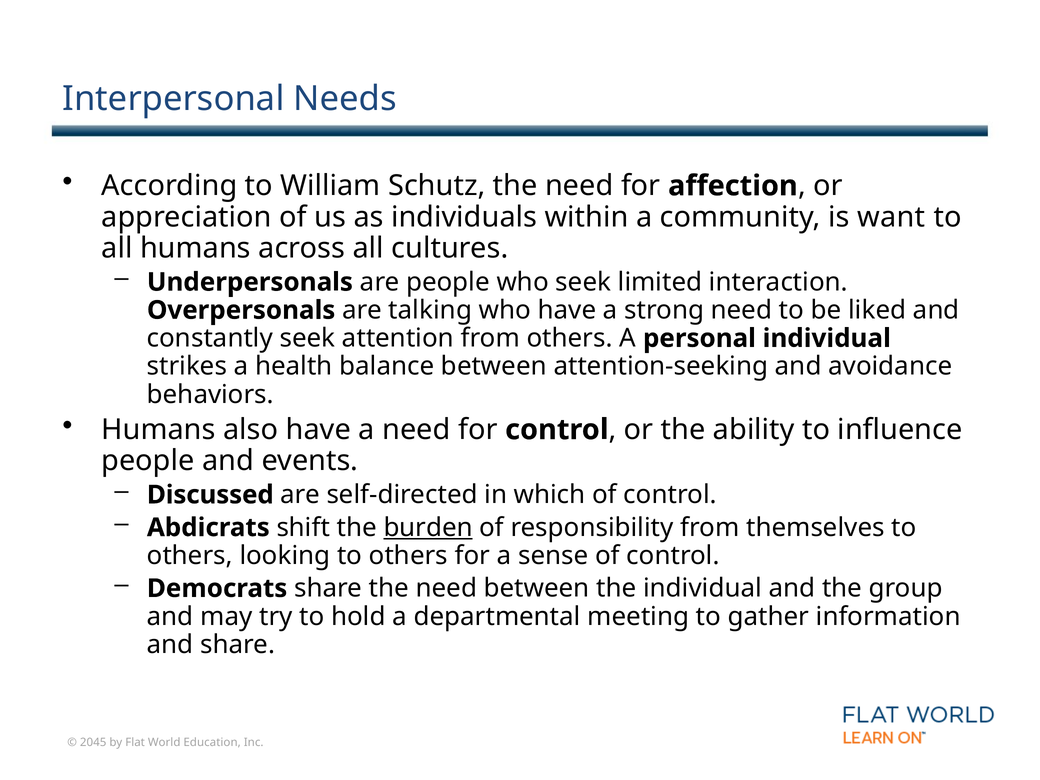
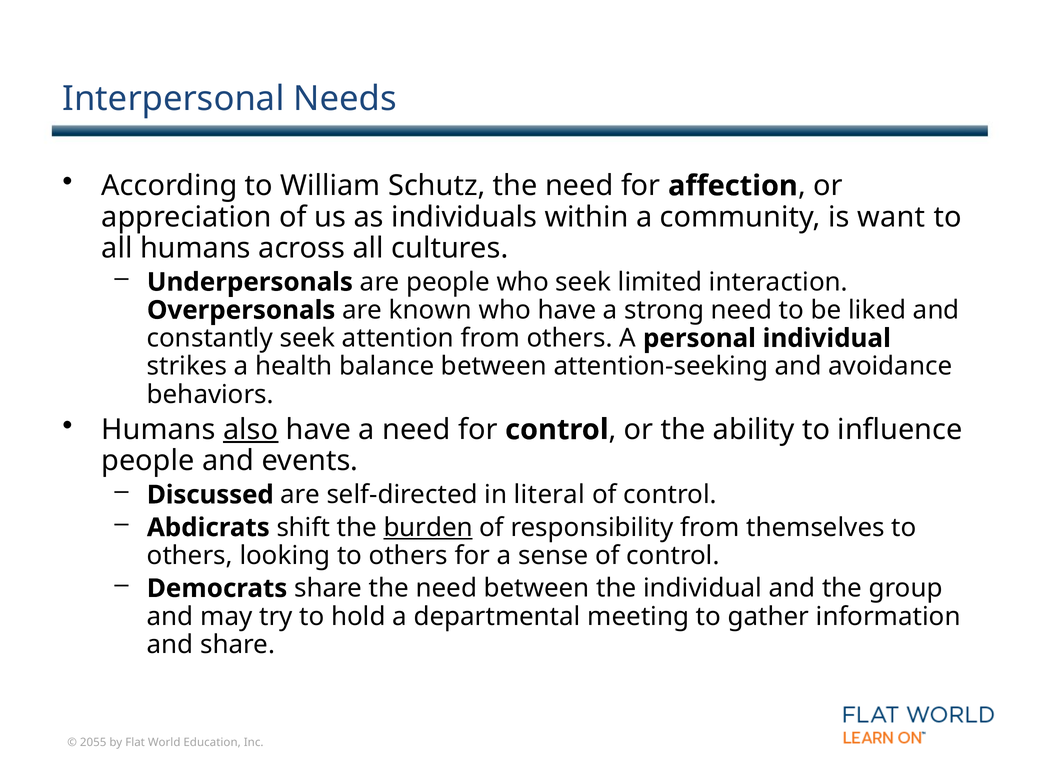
talking: talking -> known (430, 310)
also underline: none -> present (251, 430)
which: which -> literal (550, 495)
2045: 2045 -> 2055 (93, 743)
